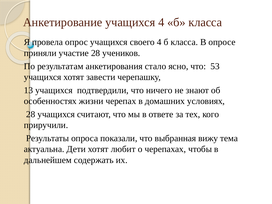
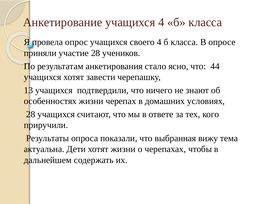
53: 53 -> 44 (215, 66)
хотят любит: любит -> жизни (123, 149)
